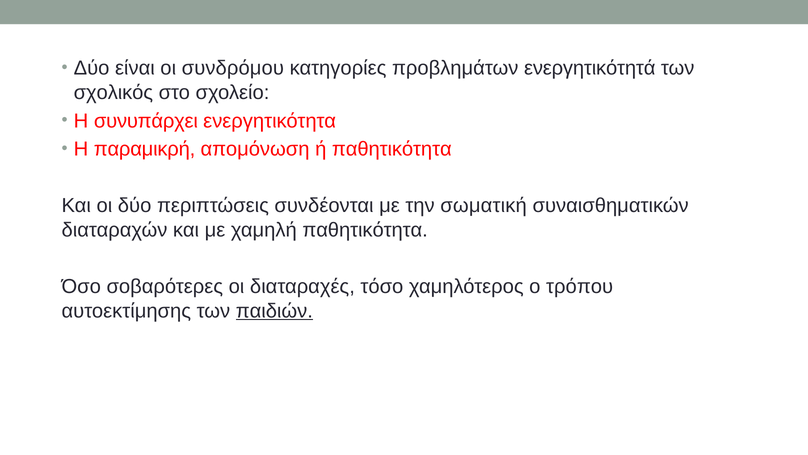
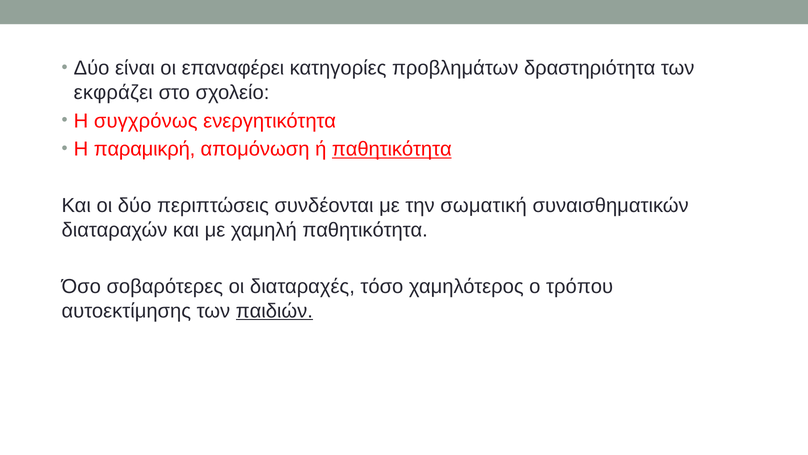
συνδρόμου: συνδρόμου -> επαναφέρει (233, 68)
ενεργητικότητά: ενεργητικότητά -> δραστηριότητα (590, 68)
σχολικός: σχολικός -> εκφράζει (113, 92)
συνυπάρχει: συνυπάρχει -> συγχρόνως (146, 121)
παθητικότητα underline: none -> present (392, 149)
